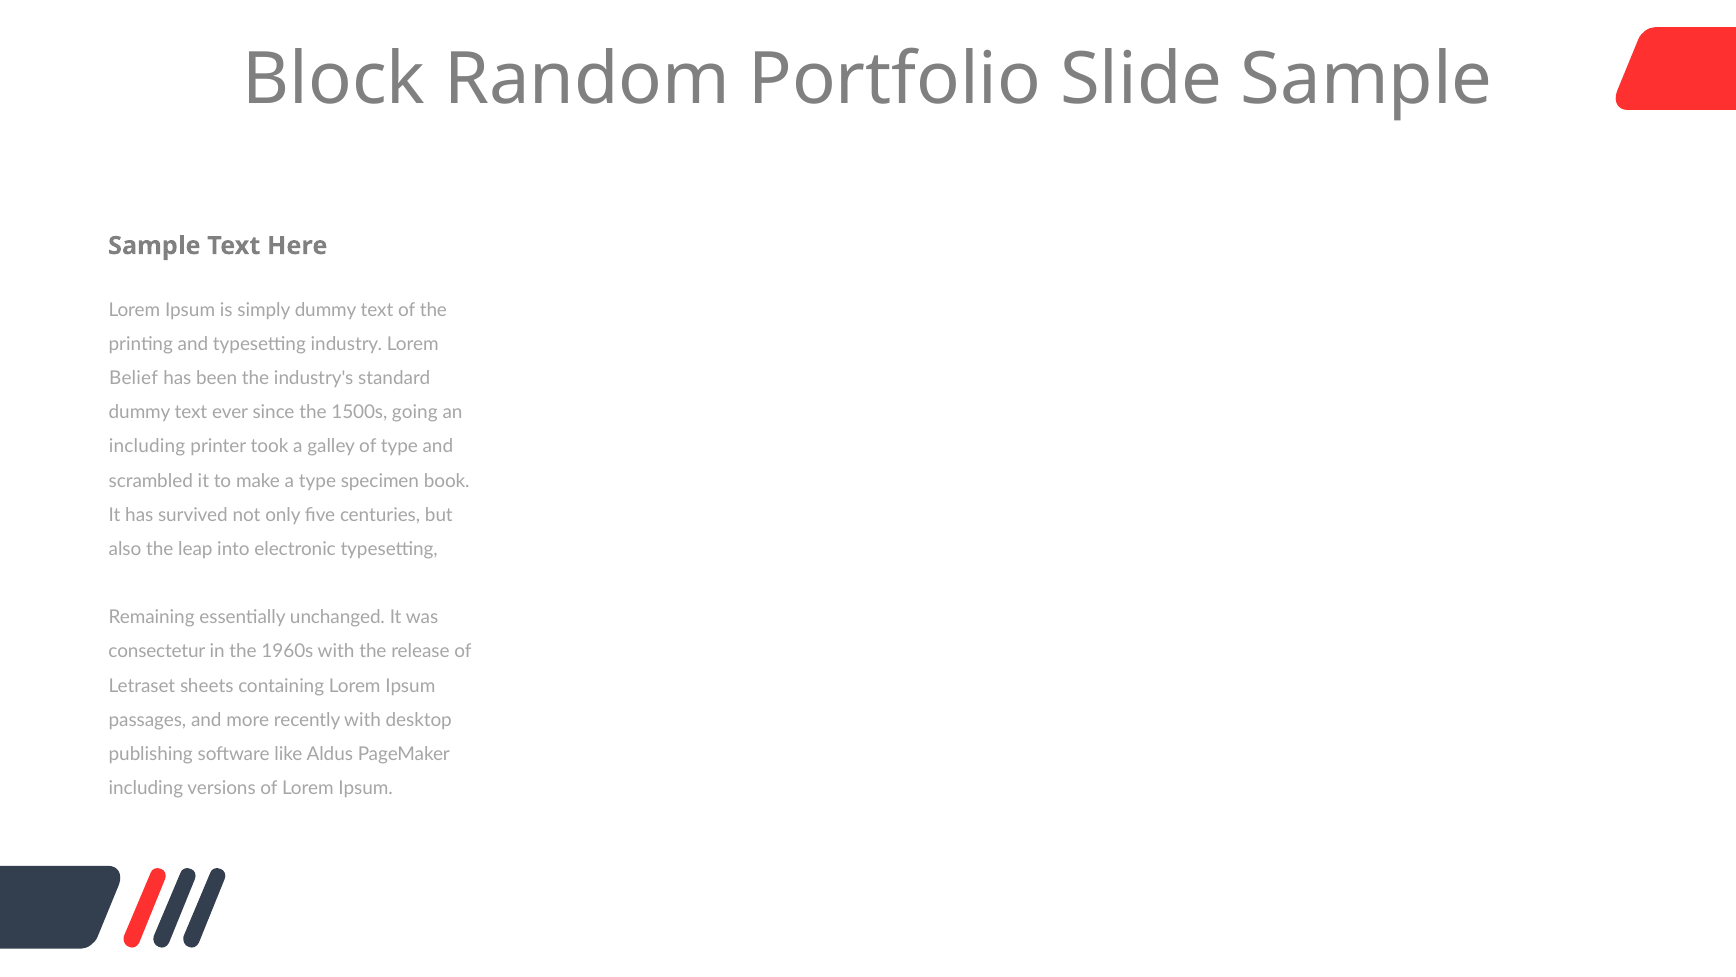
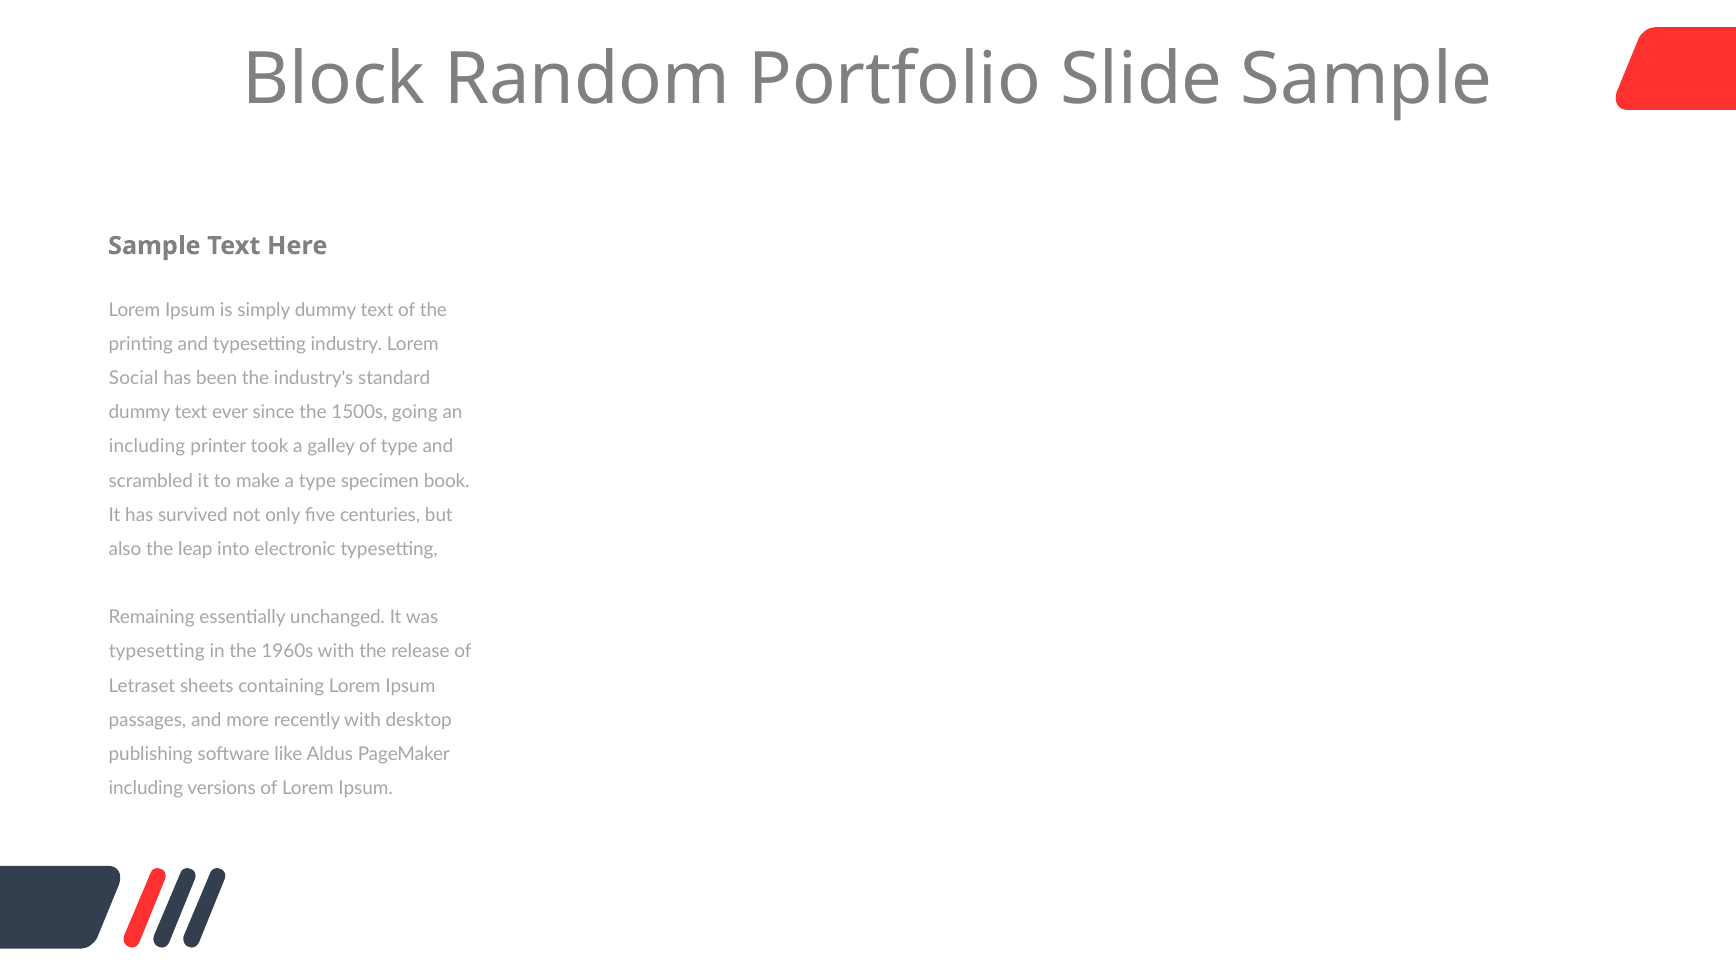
Belief: Belief -> Social (134, 378)
consectetur: consectetur -> typesetting (157, 651)
